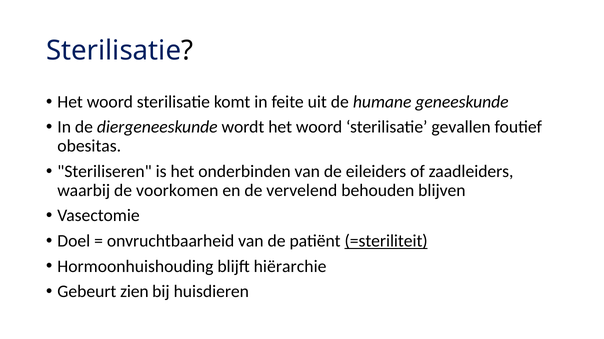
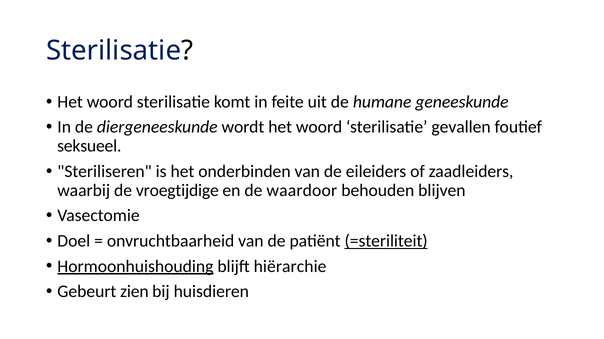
obesitas: obesitas -> seksueel (89, 146)
voorkomen: voorkomen -> vroegtijdige (177, 191)
vervelend: vervelend -> waardoor (302, 191)
Hormoonhuishouding underline: none -> present (135, 267)
